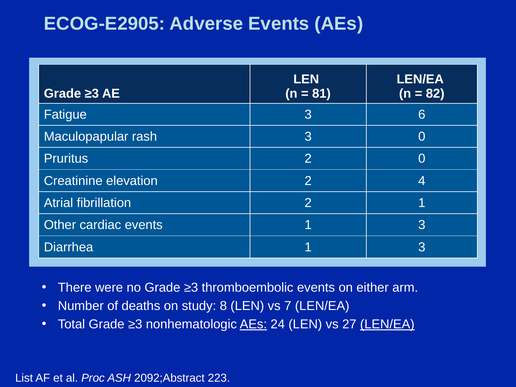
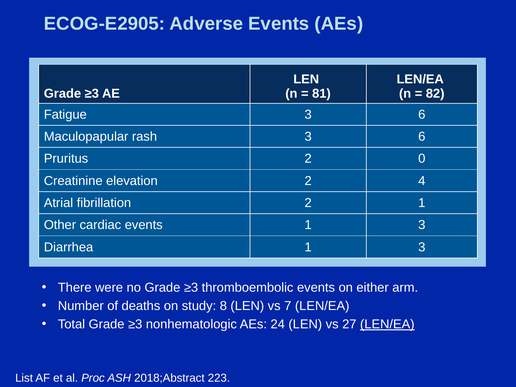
rash 3 0: 0 -> 6 (422, 137)
AEs underline: present -> none (253, 324)
2092;Abstract: 2092;Abstract -> 2018;Abstract (169, 378)
